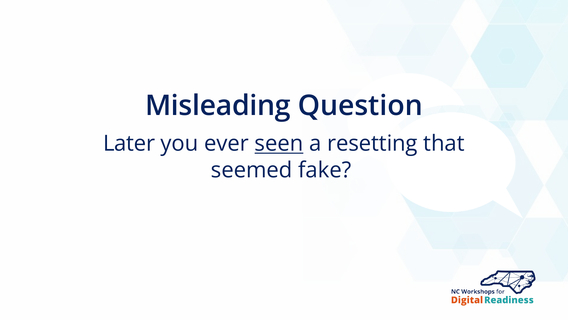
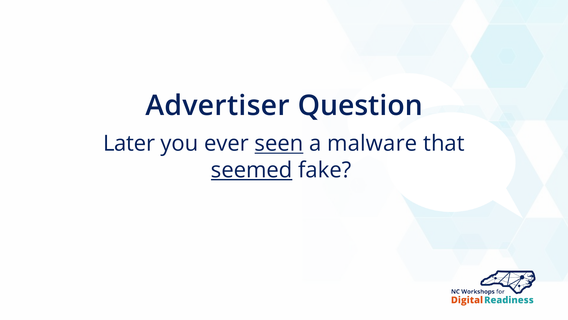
Misleading: Misleading -> Advertiser (218, 106)
resetting: resetting -> malware (372, 143)
seemed underline: none -> present (252, 170)
